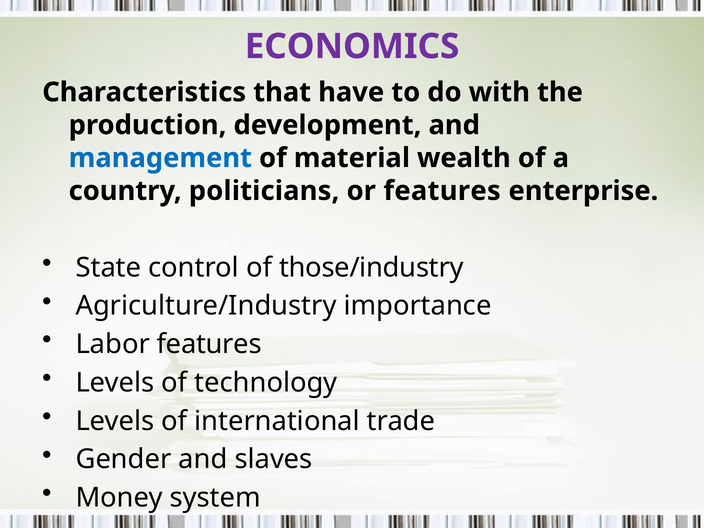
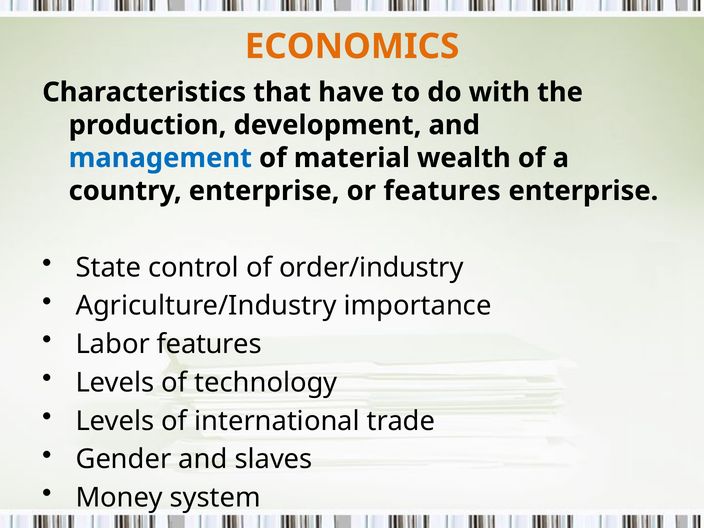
ECONOMICS colour: purple -> orange (352, 46)
country politicians: politicians -> enterprise (264, 191)
those/industry: those/industry -> order/industry (371, 268)
